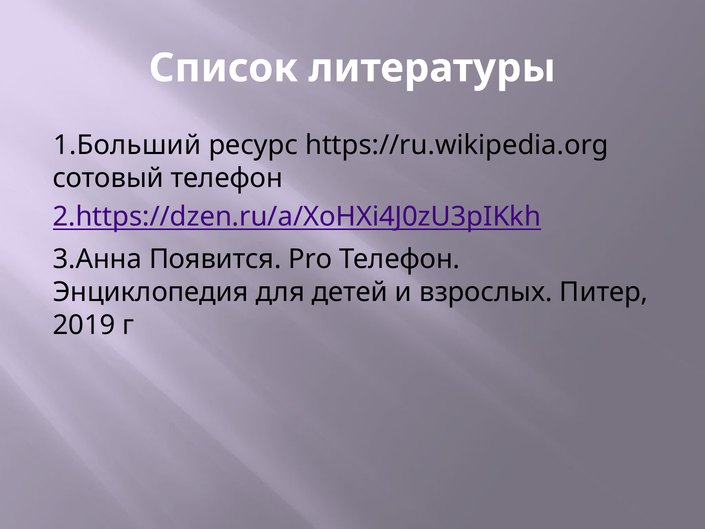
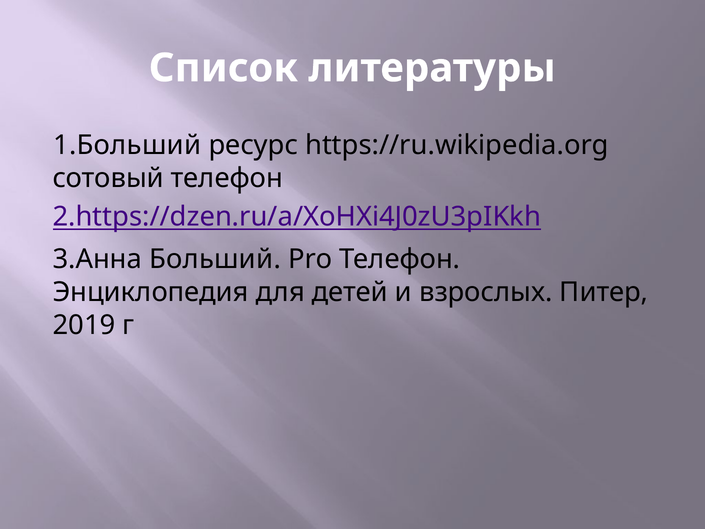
Появится: Появится -> Больший (215, 259)
